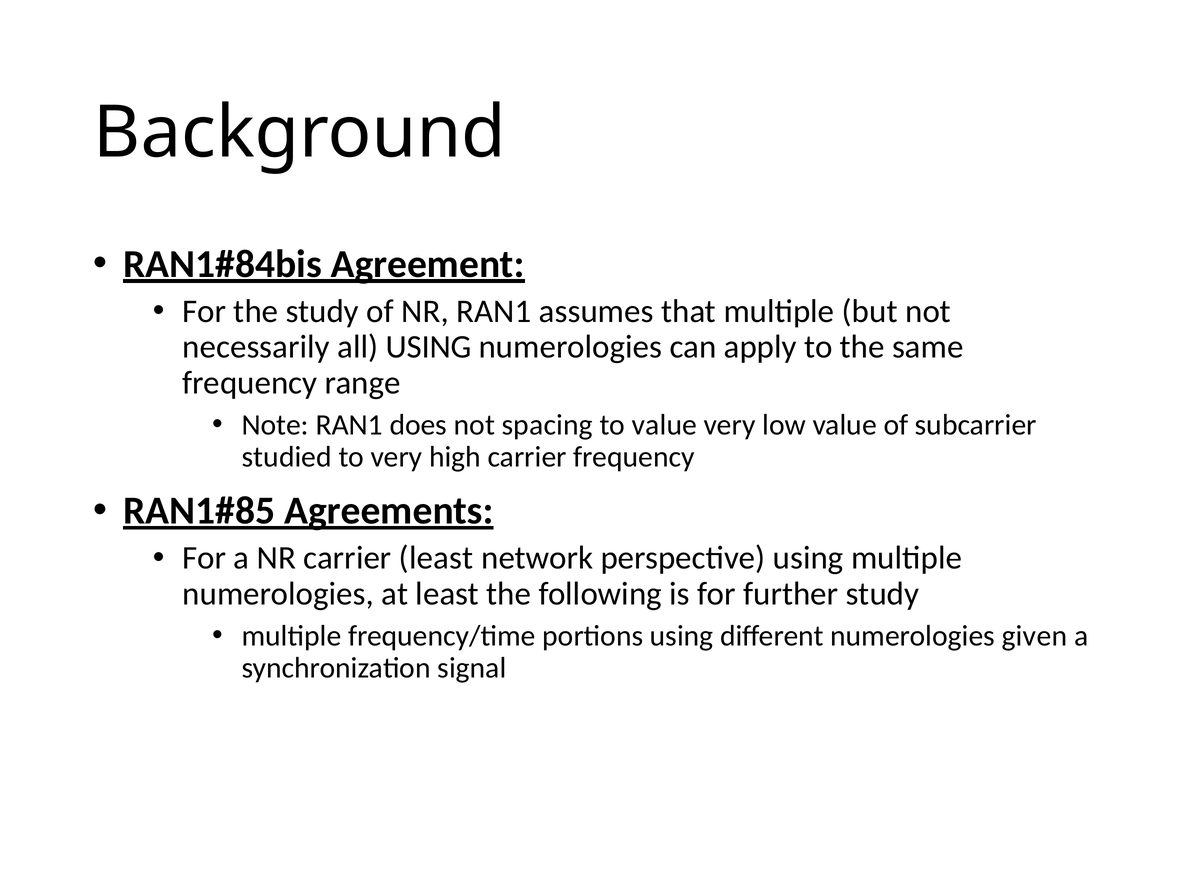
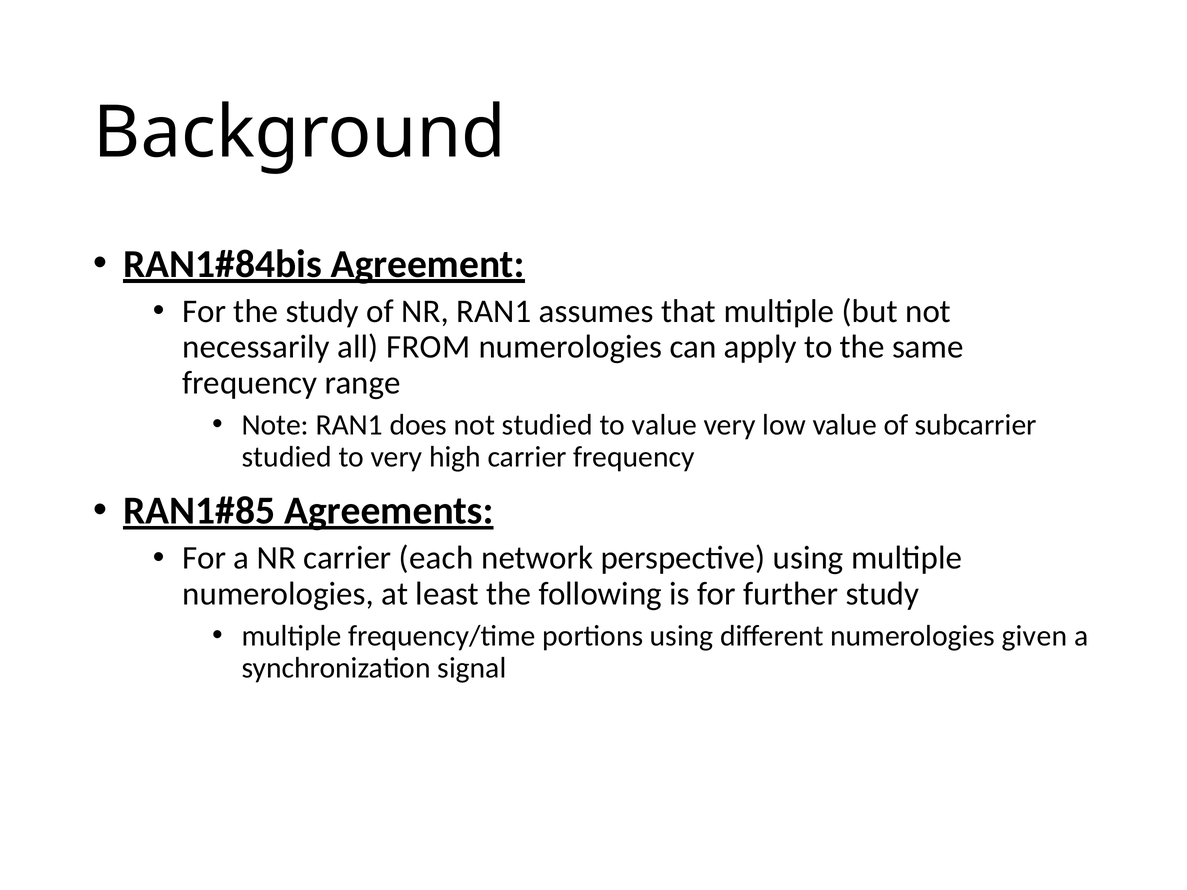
all USING: USING -> FROM (428, 347)
not spacing: spacing -> studied (547, 425)
carrier least: least -> each (436, 558)
